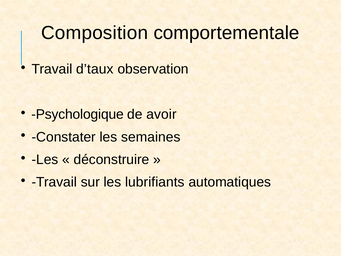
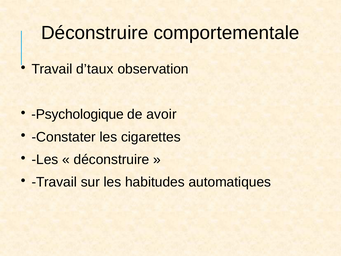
Composition: Composition -> Déconstruire (95, 33)
semaines: semaines -> cigarettes (151, 137)
lubrifiants: lubrifiants -> habitudes (155, 182)
